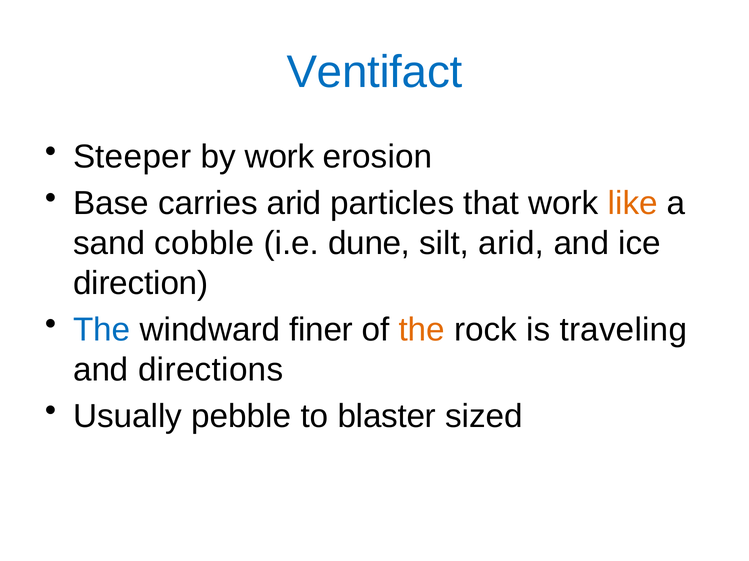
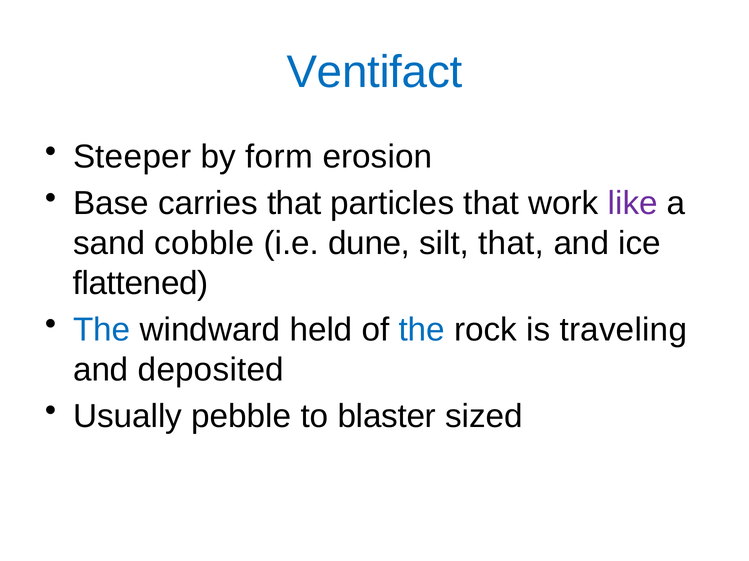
by work: work -> form (279, 157)
carries arid: arid -> that (294, 204)
like colour: orange -> purple (633, 204)
silt arid: arid -> that (511, 244)
direction: direction -> flattened (141, 284)
finer: finer -> held (321, 330)
the colour: orange -> blue (422, 330)
directions: directions -> deposited (211, 370)
